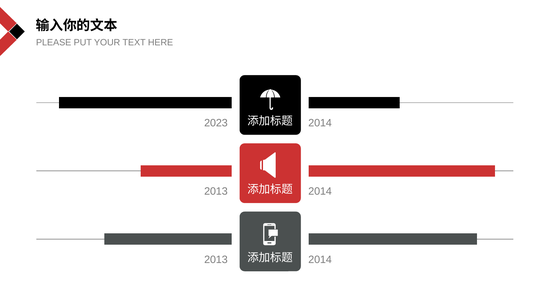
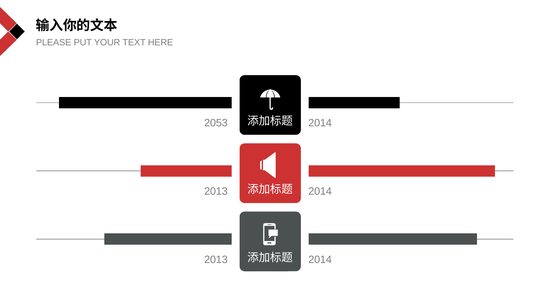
2023: 2023 -> 2053 (216, 123)
